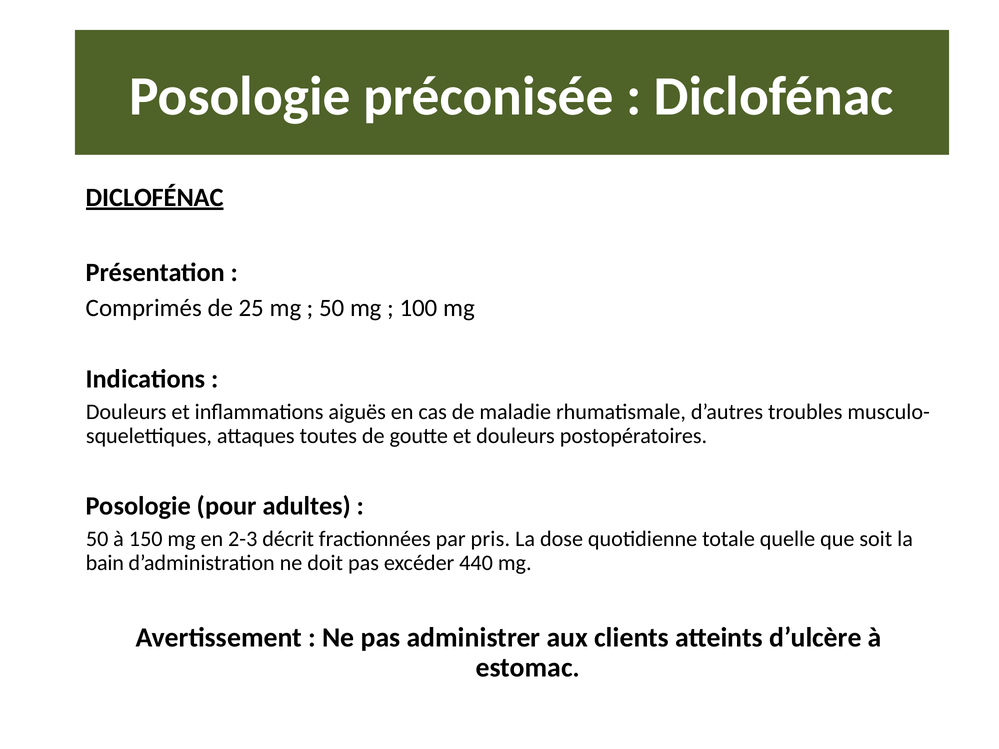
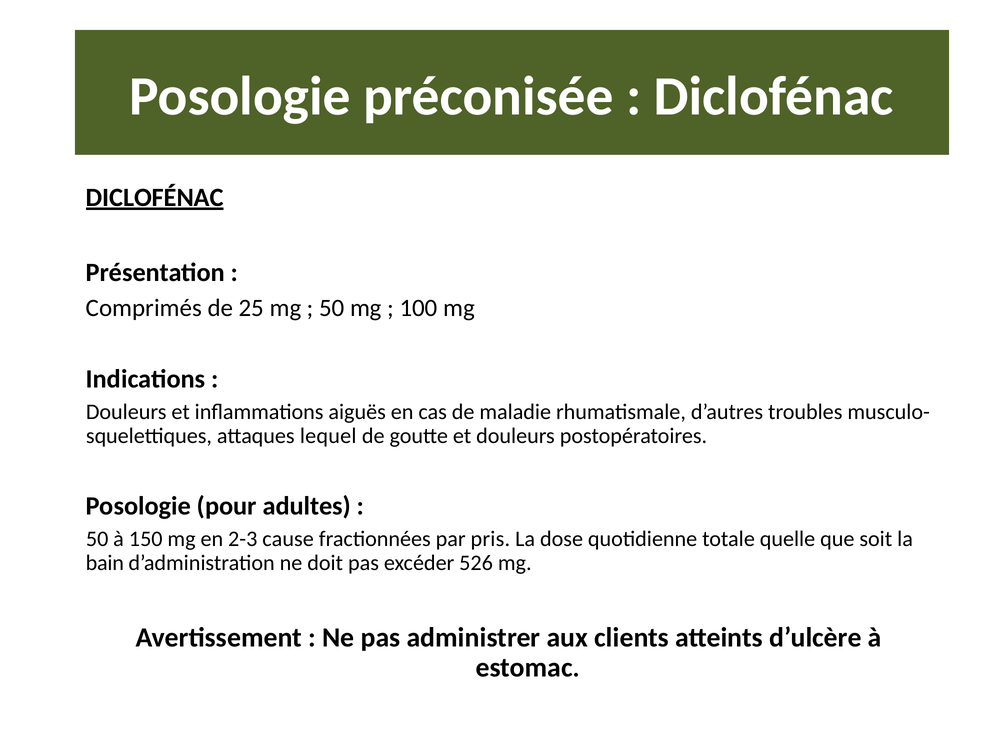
toutes: toutes -> lequel (328, 436)
décrit: décrit -> cause (288, 539)
440: 440 -> 526 (476, 563)
